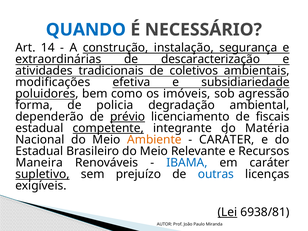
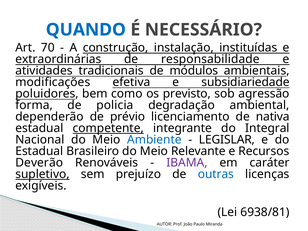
14: 14 -> 70 (48, 48)
segurança: segurança -> instituídas (248, 48)
descaracterização: descaracterização -> responsabilidade (210, 59)
coletivos: coletivos -> módulos (194, 71)
imóveis: imóveis -> previsto (187, 94)
prévio underline: present -> none (128, 117)
fiscais: fiscais -> nativa (273, 117)
Matéria: Matéria -> Integral (267, 128)
Ambiente colour: orange -> blue (154, 140)
CARÁTER: CARÁTER -> LEGISLAR (227, 140)
Maneira: Maneira -> Deverão (39, 163)
IBAMA colour: blue -> purple (187, 163)
Lei underline: present -> none (227, 212)
